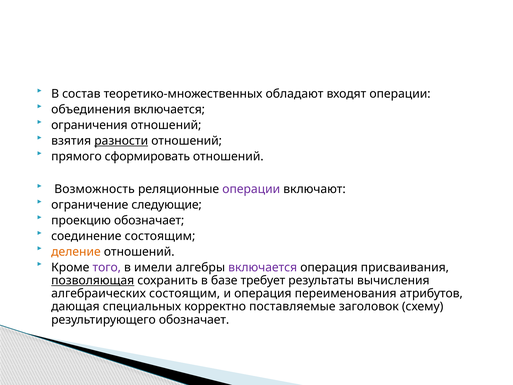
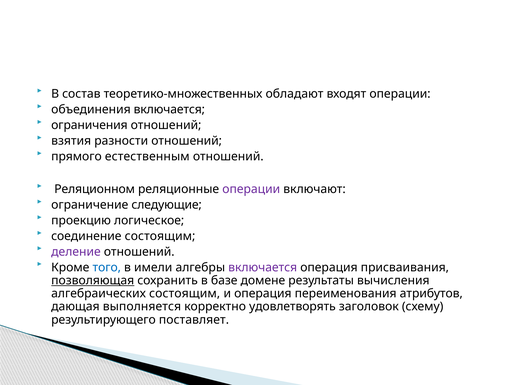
разности underline: present -> none (121, 141)
сформировать: сформировать -> естественным (147, 156)
Возможность: Возможность -> Реляционном (95, 189)
проекцию обозначает: обозначает -> логическое (149, 220)
деление colour: orange -> purple (76, 252)
того colour: purple -> blue (107, 267)
требует: требует -> домене (263, 280)
специальных: специальных -> выполняется (142, 306)
поставляемые: поставляемые -> удовлетворять (292, 306)
результирующего обозначает: обозначает -> поставляет (194, 320)
